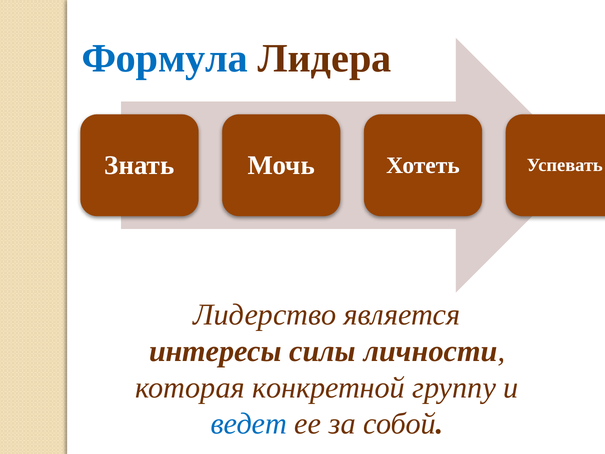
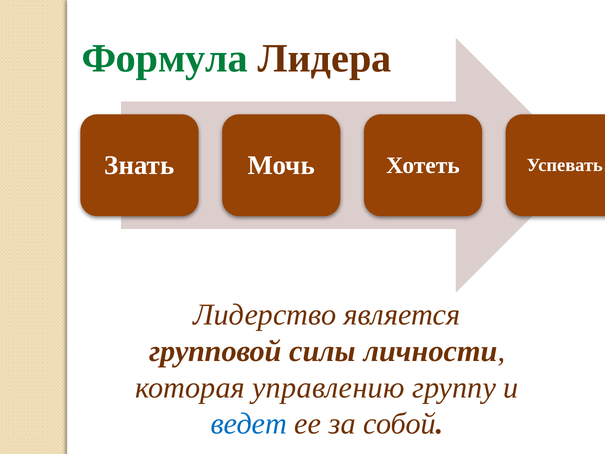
Формула colour: blue -> green (165, 58)
интересы: интересы -> групповой (215, 351)
конкретной: конкретной -> управлению (328, 387)
